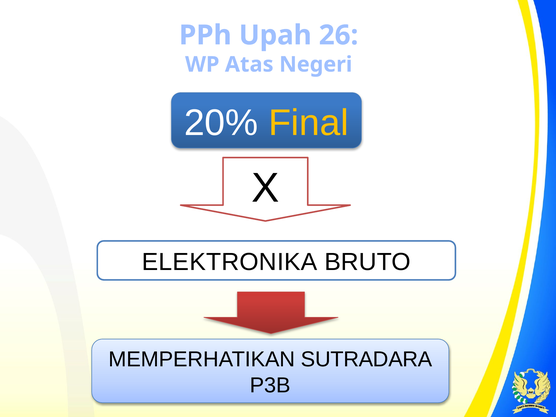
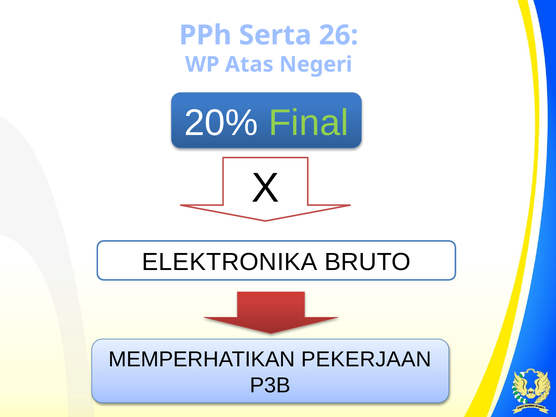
Upah: Upah -> Serta (275, 35)
Final colour: yellow -> light green (308, 123)
SUTRADARA: SUTRADARA -> PEKERJAAN (366, 359)
